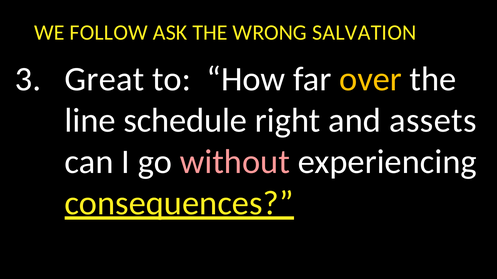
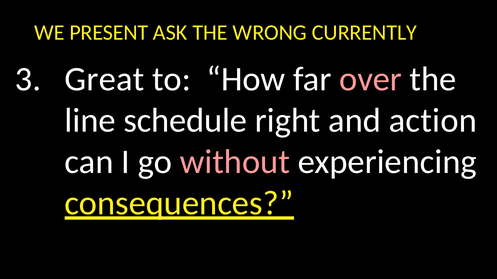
FOLLOW: FOLLOW -> PRESENT (109, 33)
SALVATION: SALVATION -> CURRENTLY (364, 33)
over colour: yellow -> pink (371, 79)
assets: assets -> action (433, 121)
